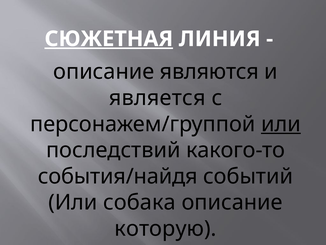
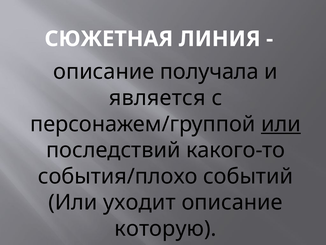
СЮЖЕТНАЯ underline: present -> none (109, 39)
являются: являются -> получала (209, 72)
события/найдя: события/найдя -> события/плохо (118, 176)
собака: собака -> уходит (139, 202)
